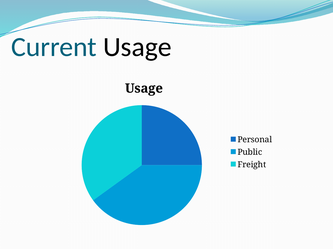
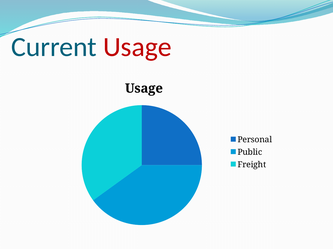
Usage colour: black -> red (137, 47)
